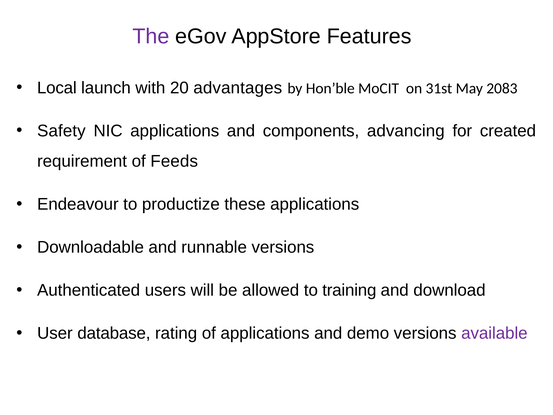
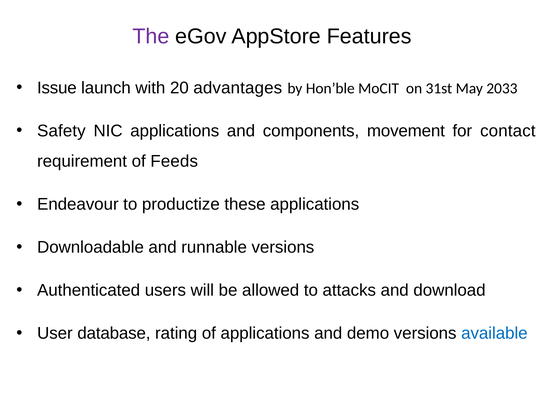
Local: Local -> Issue (57, 88)
2083: 2083 -> 2033 (502, 88)
advancing: advancing -> movement (406, 131)
created: created -> contact (508, 131)
training: training -> attacks (349, 290)
available colour: purple -> blue (494, 333)
